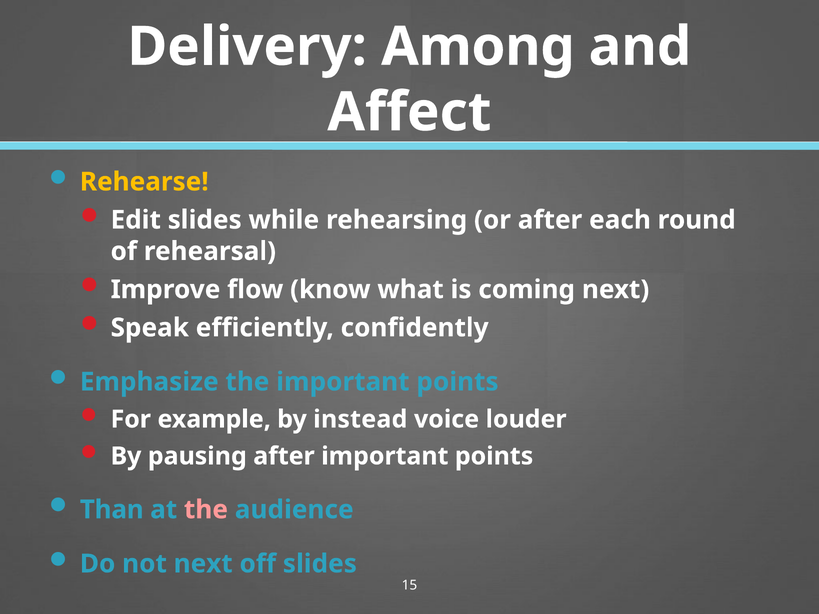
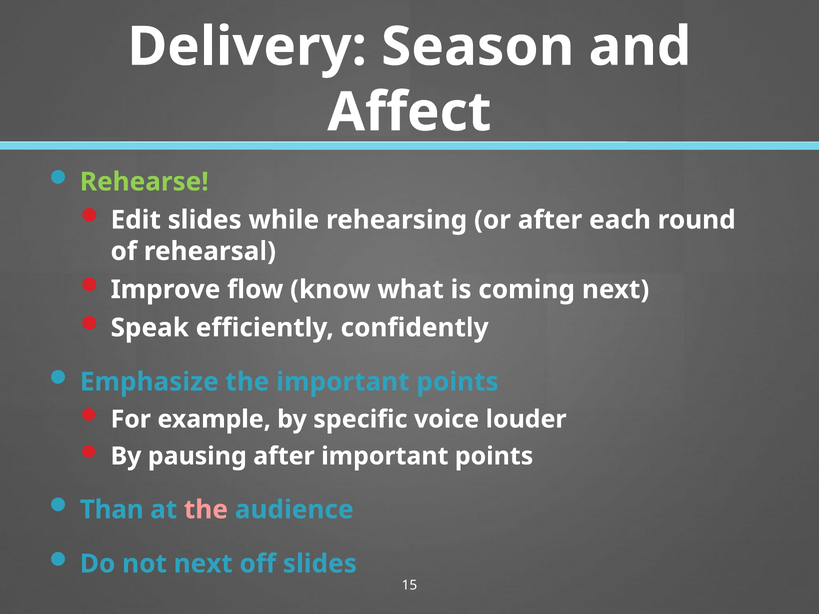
Among: Among -> Season (478, 47)
Rehearse colour: yellow -> light green (144, 182)
instead: instead -> specific (360, 419)
